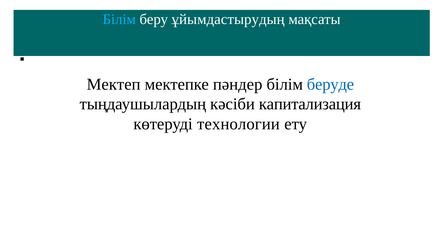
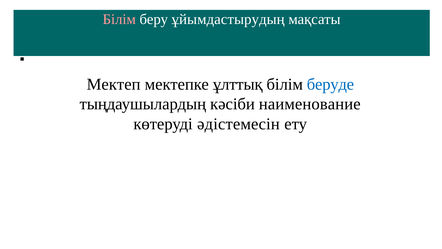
Білім colour: light blue -> pink (119, 19)
пәндер: пәндер -> ұлттық (238, 84)
капитализация: капитализация -> наименование (310, 104)
технологии: технологии -> әдістемесін (238, 124)
